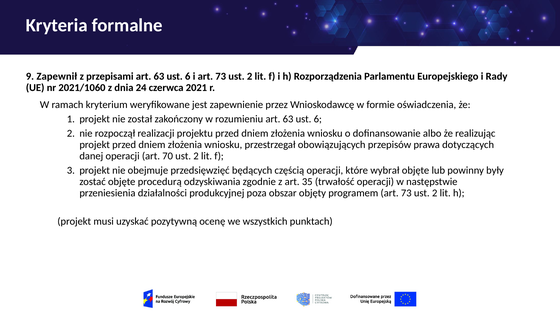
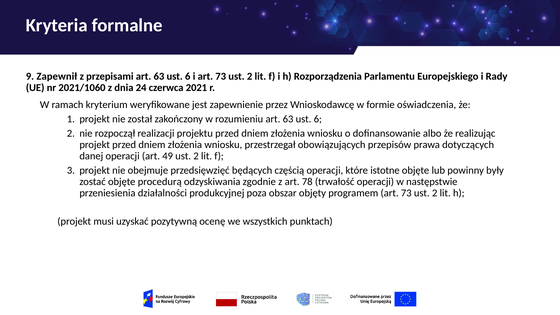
70: 70 -> 49 (168, 156)
wybrał: wybrał -> istotne (385, 170)
35: 35 -> 78 (307, 182)
